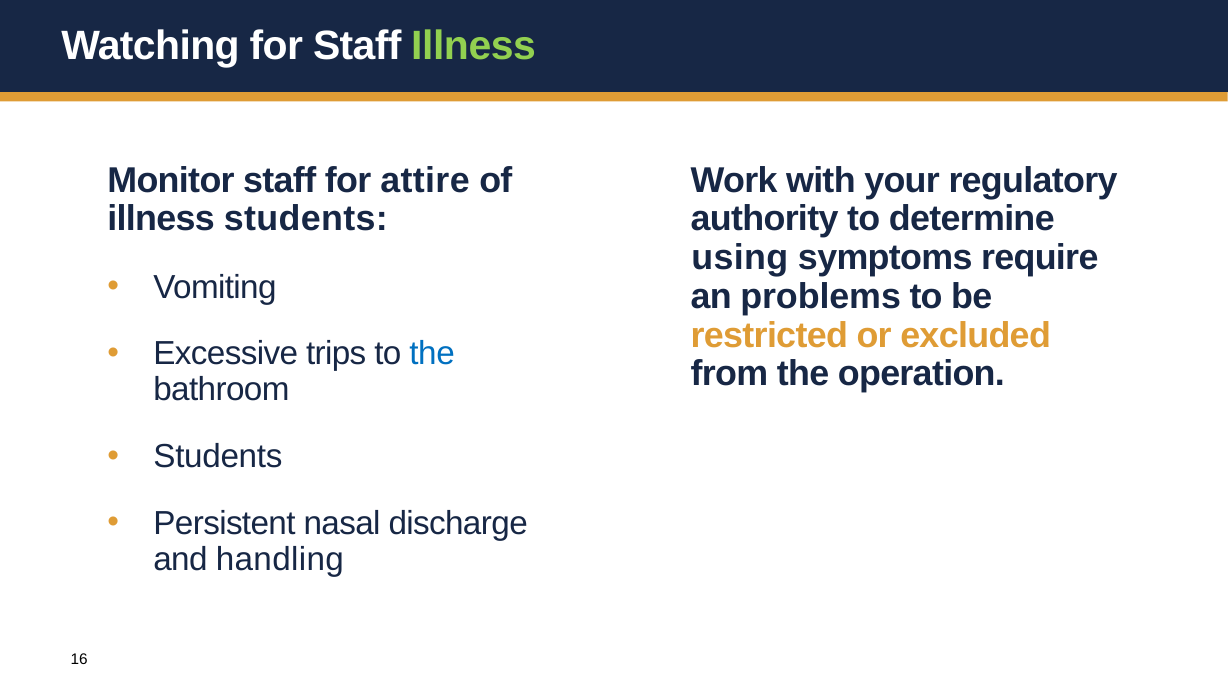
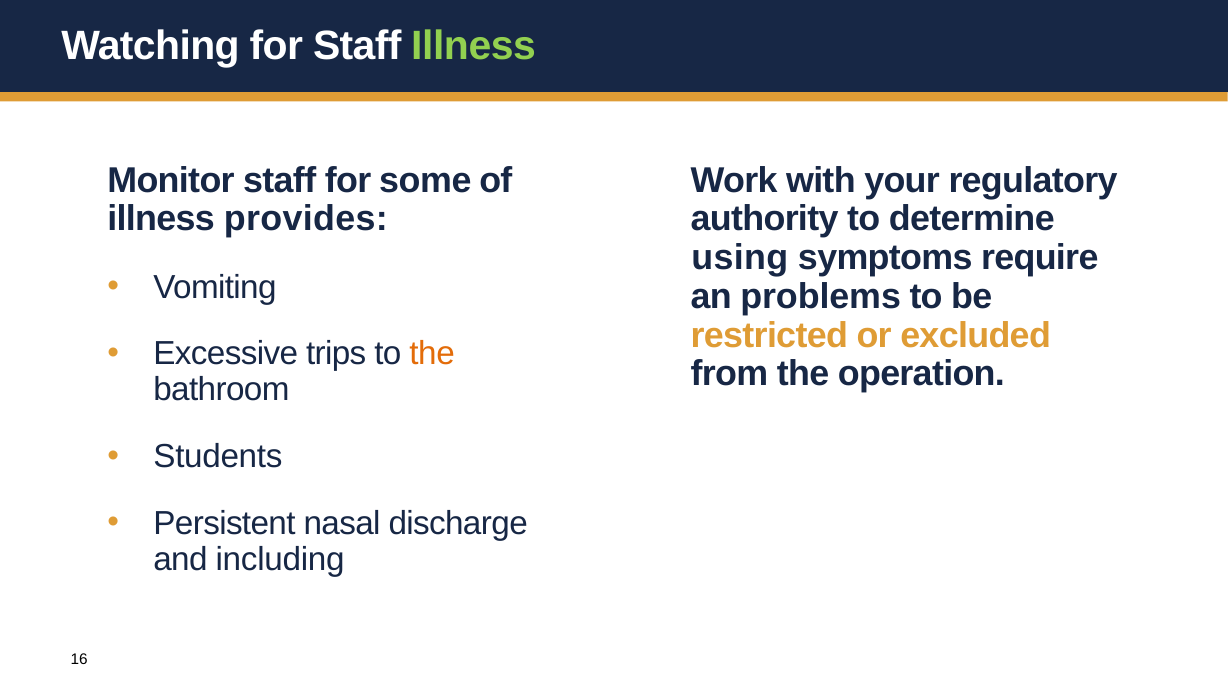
attire: attire -> some (425, 180)
illness students: students -> provides (306, 219)
the colour: blue -> orange (432, 354)
handling: handling -> including (280, 559)
